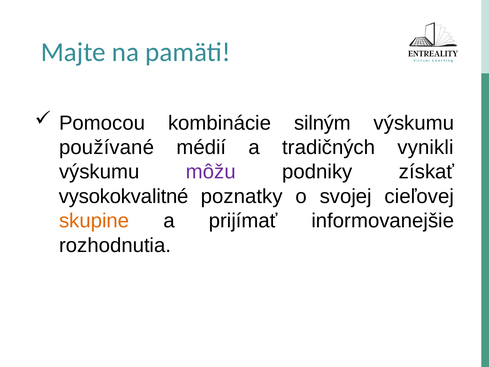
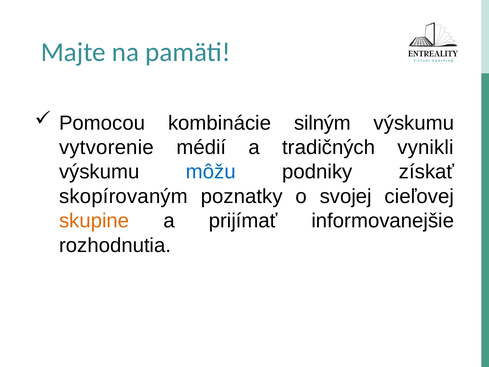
používané: používané -> vytvorenie (107, 147)
môžu colour: purple -> blue (211, 172)
vysokokvalitné: vysokokvalitné -> skopírovaným (123, 196)
